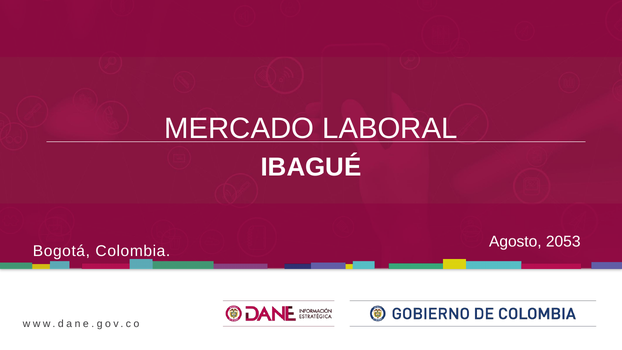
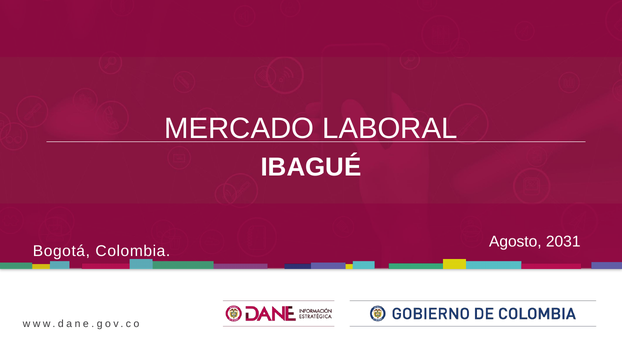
2053: 2053 -> 2031 (563, 242)
